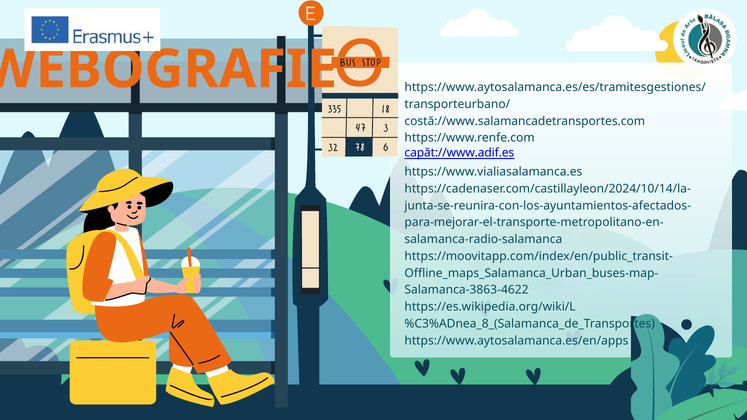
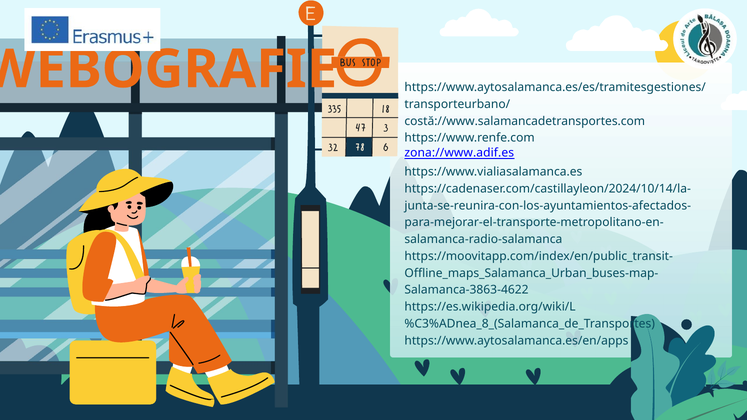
capăt://www.adif.es: capăt://www.adif.es -> zona://www.adif.es (459, 153)
